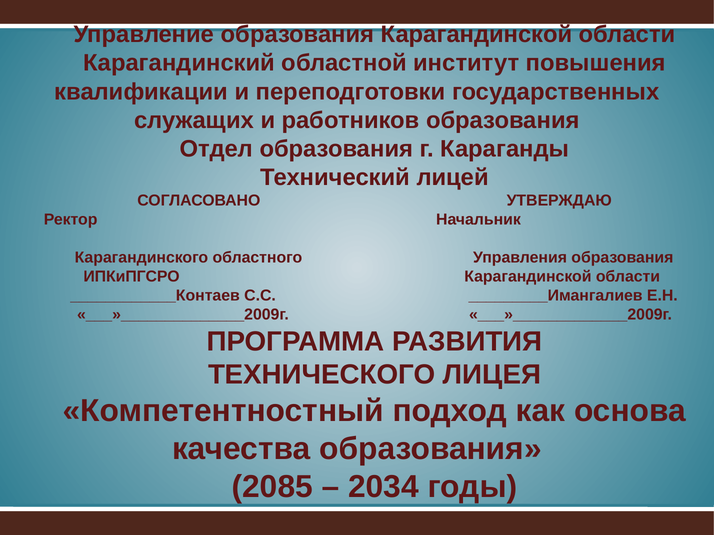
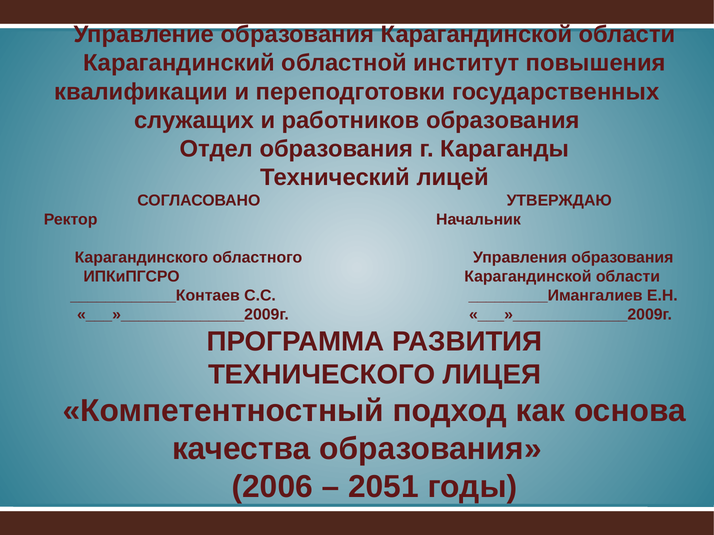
2085: 2085 -> 2006 (272, 487)
2034: 2034 -> 2051 (383, 487)
